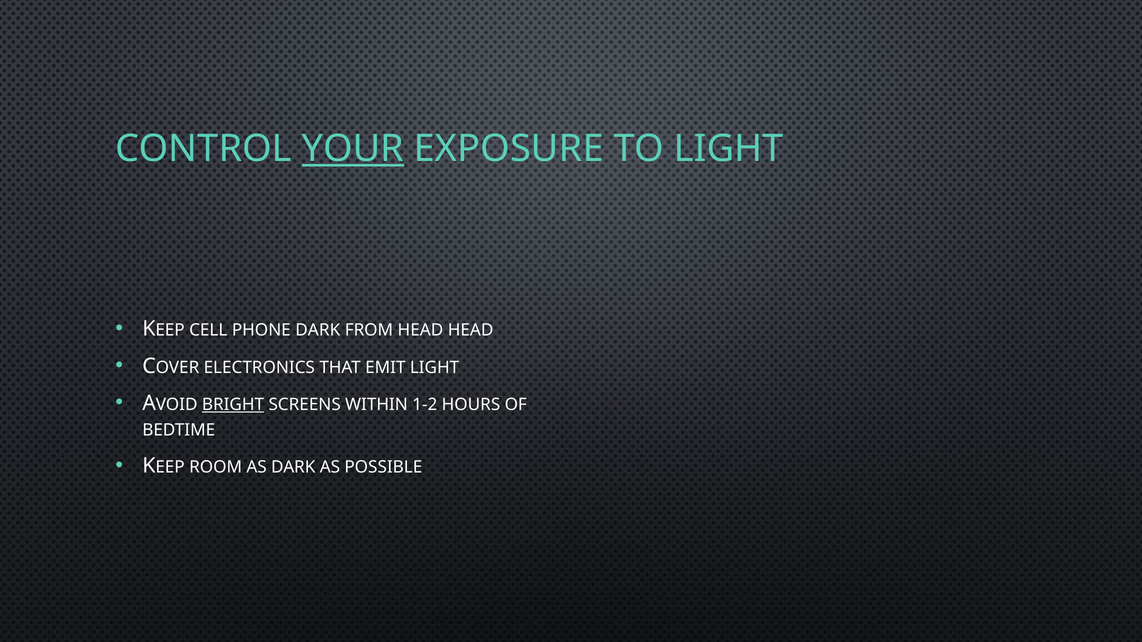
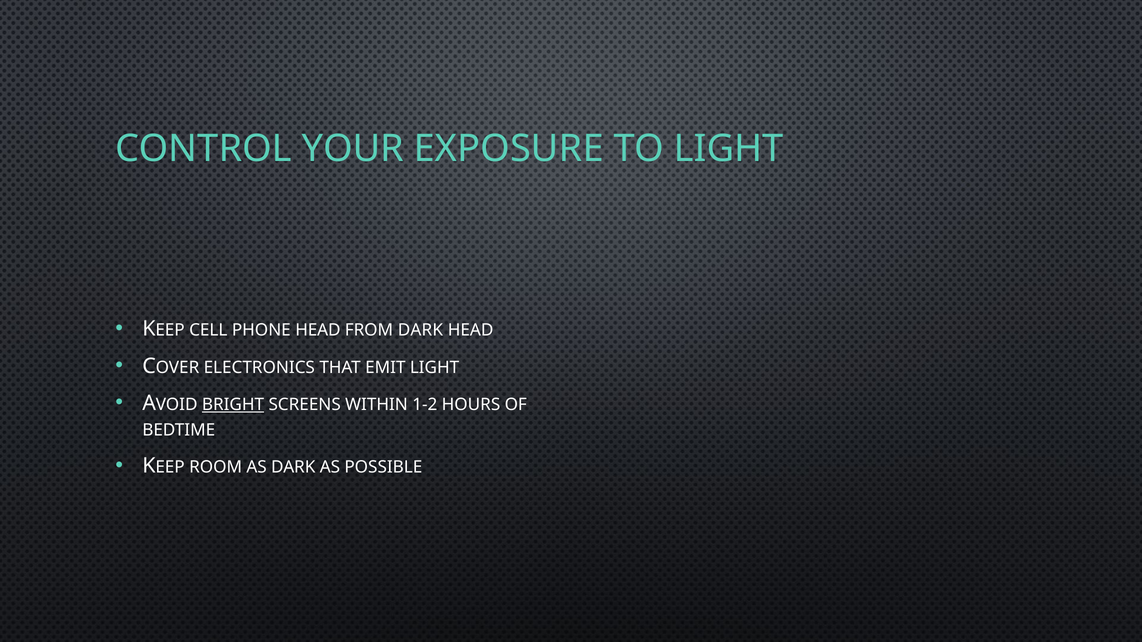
YOUR underline: present -> none (353, 149)
PHONE DARK: DARK -> HEAD (318, 330)
FROM HEAD: HEAD -> DARK (420, 330)
